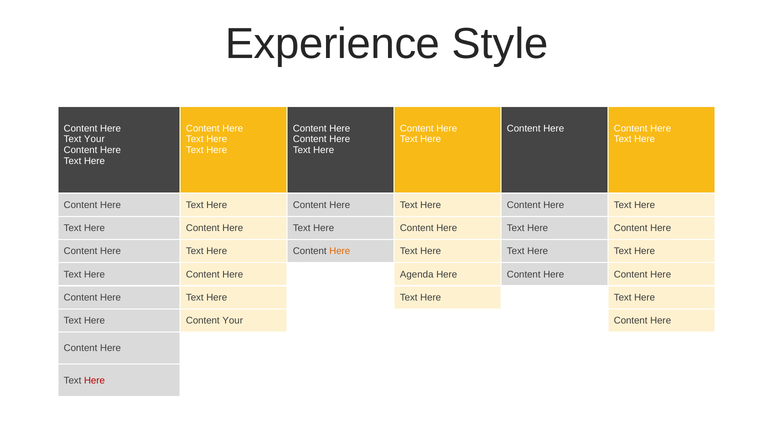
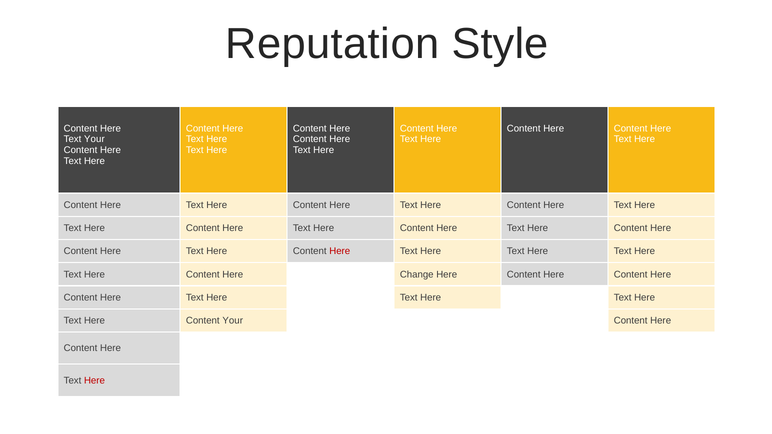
Experience: Experience -> Reputation (332, 44)
Here colour: orange -> red (340, 251)
Agenda: Agenda -> Change (417, 275)
